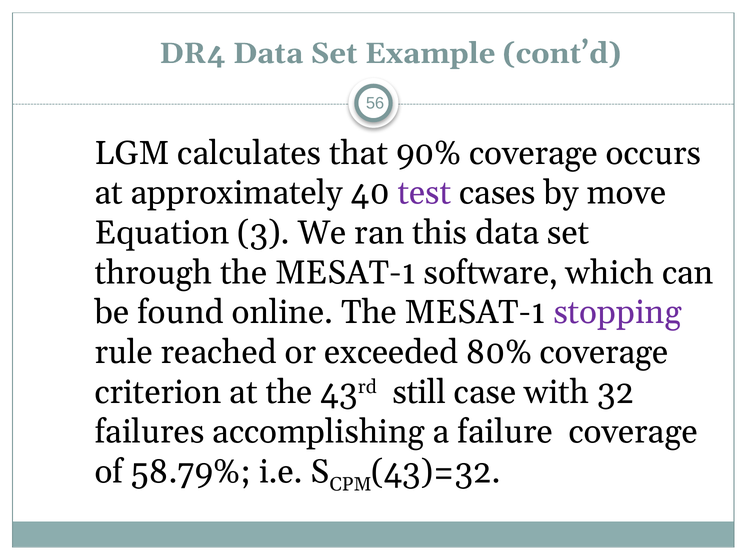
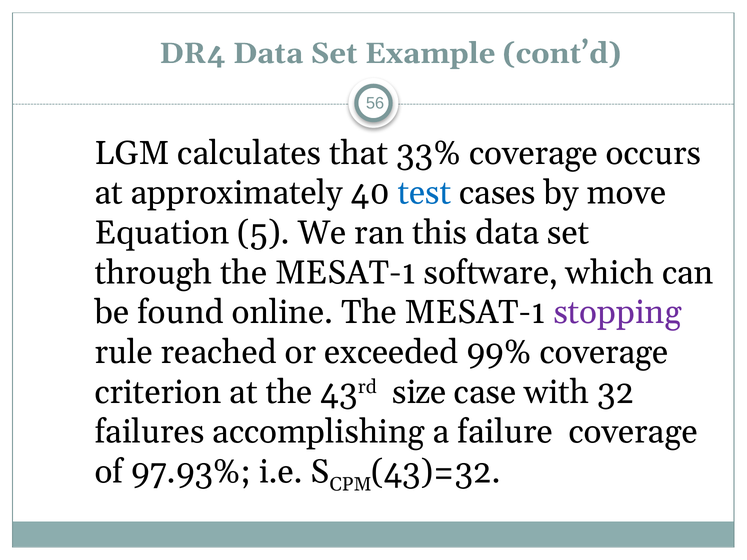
90%: 90% -> 33% (428, 153)
test colour: purple -> blue (425, 193)
3: 3 -> 5 (264, 233)
80%: 80% -> 99% (499, 352)
still: still -> size (419, 392)
58.79%: 58.79% -> 97.93% (191, 472)
